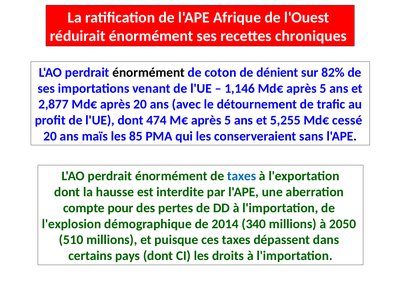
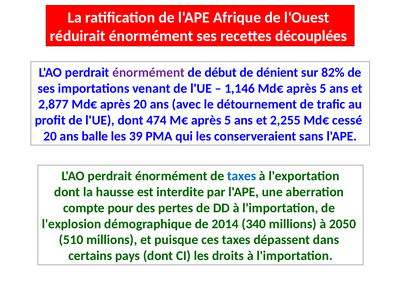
chroniques: chroniques -> découplées (311, 36)
énormément colour: black -> purple (149, 73)
coton: coton -> début (221, 73)
5,255: 5,255 -> 2,255 (285, 120)
maïs: maïs -> balle (95, 136)
85: 85 -> 39 (136, 136)
